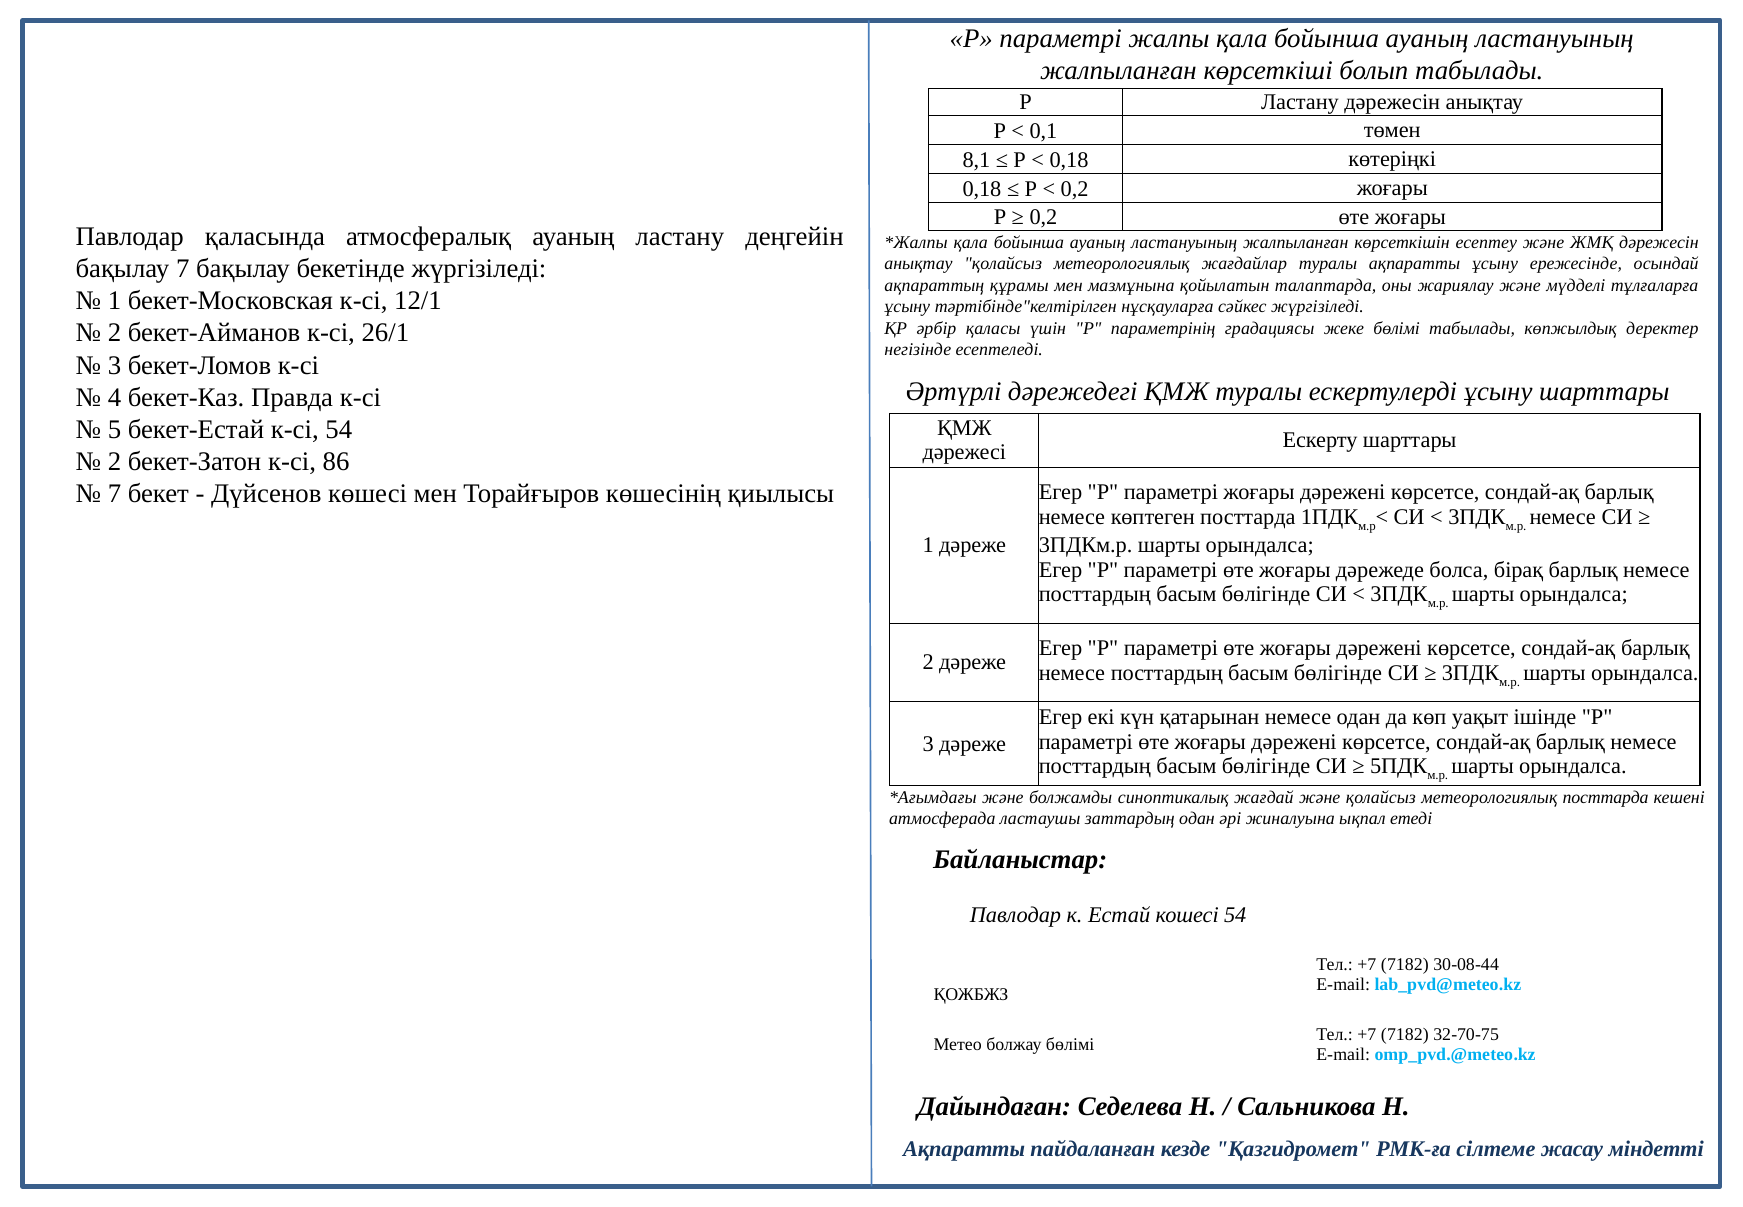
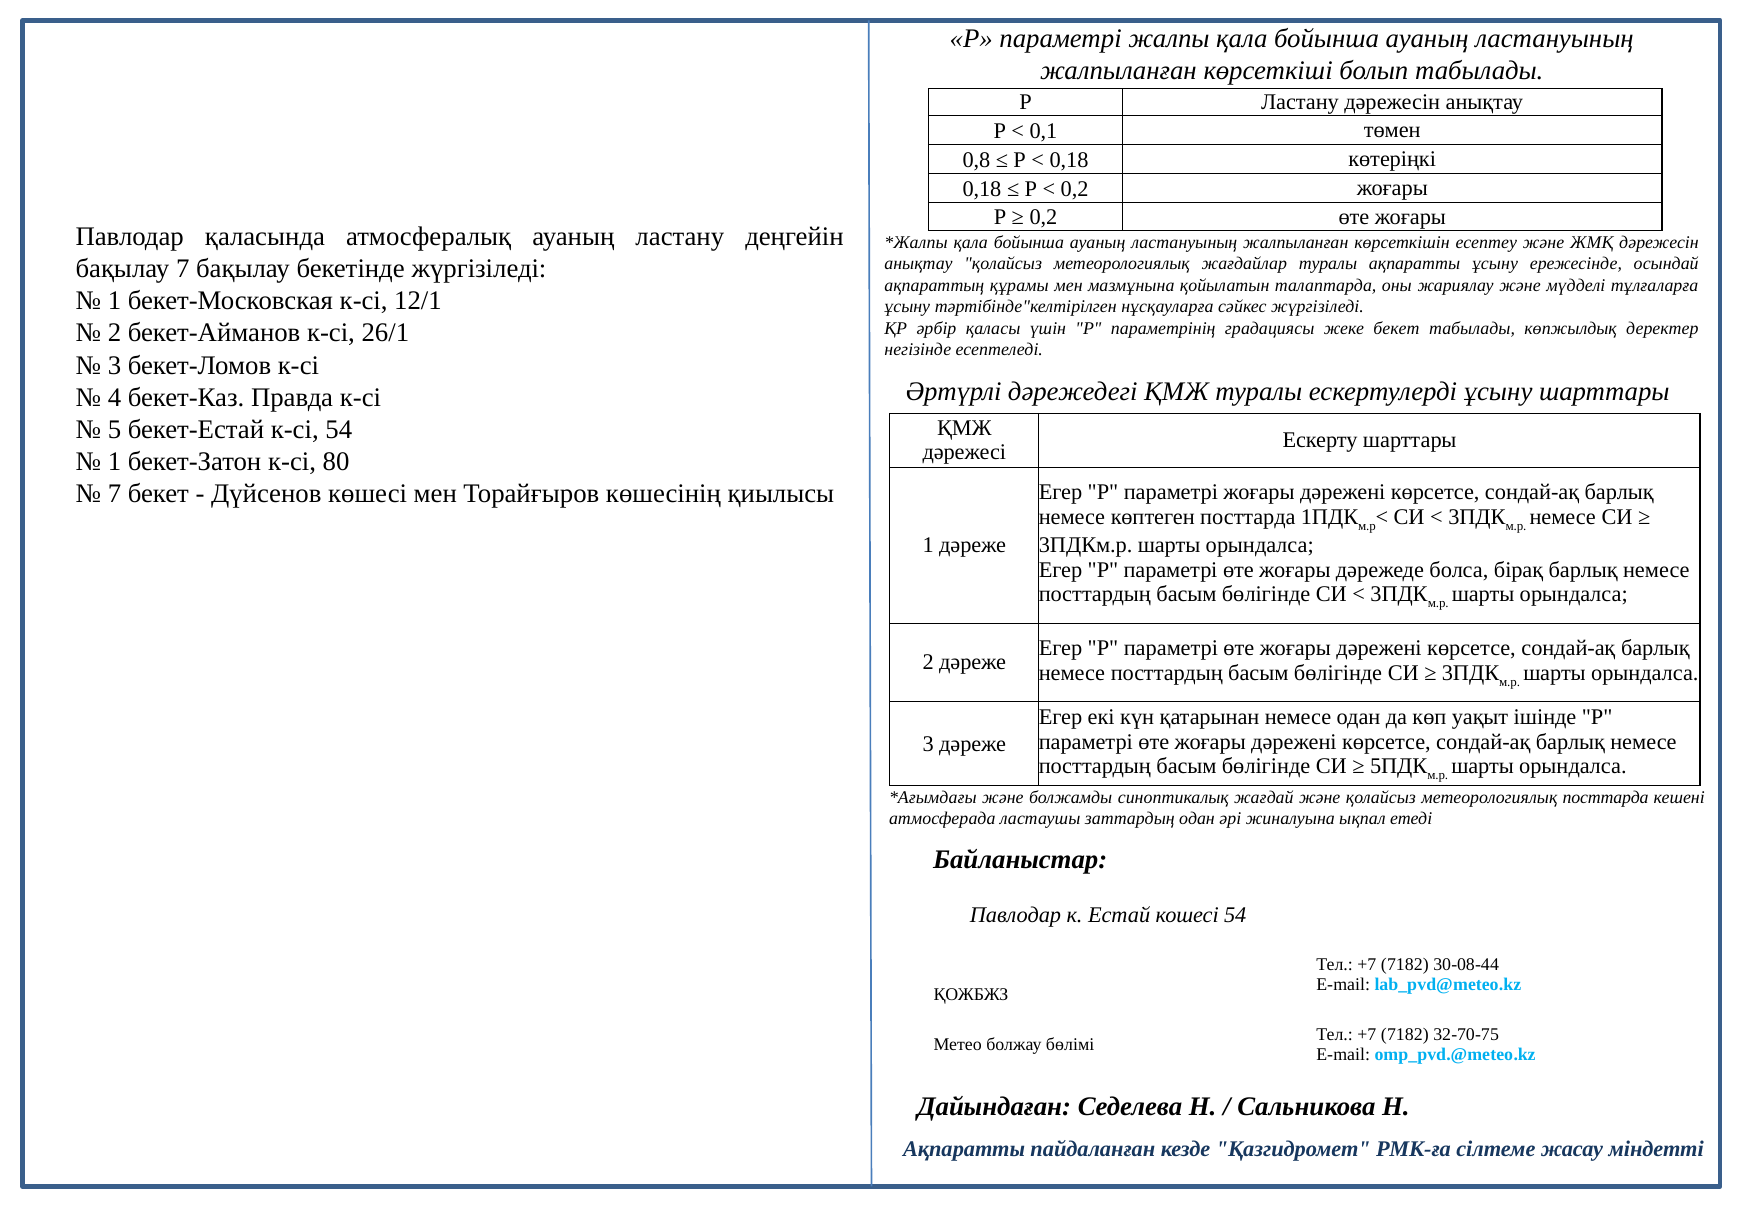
8,1: 8,1 -> 0,8 (976, 160)
жеке бөлімі: бөлімі -> бекет (1396, 328)
2: 2 -> 1 (115, 462)
86: 86 -> 80 (336, 462)
